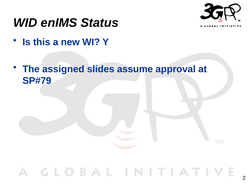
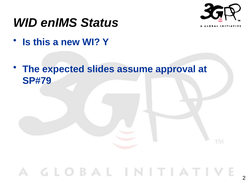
assigned: assigned -> expected (63, 69)
